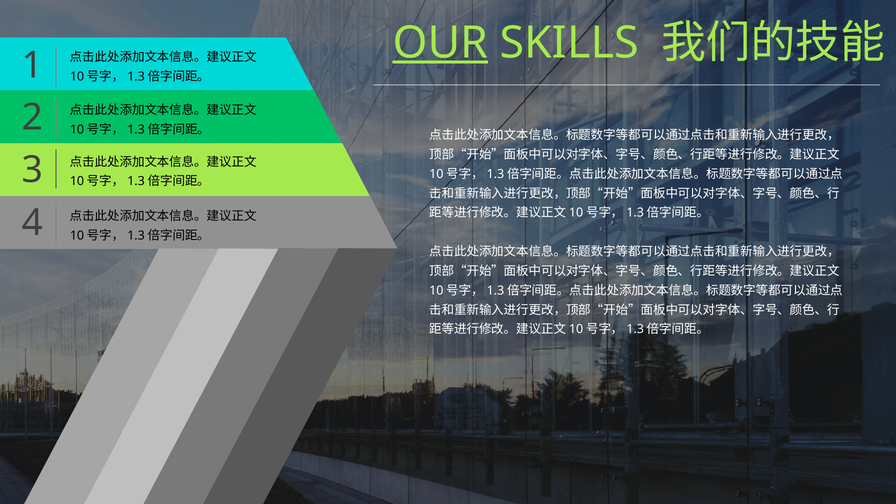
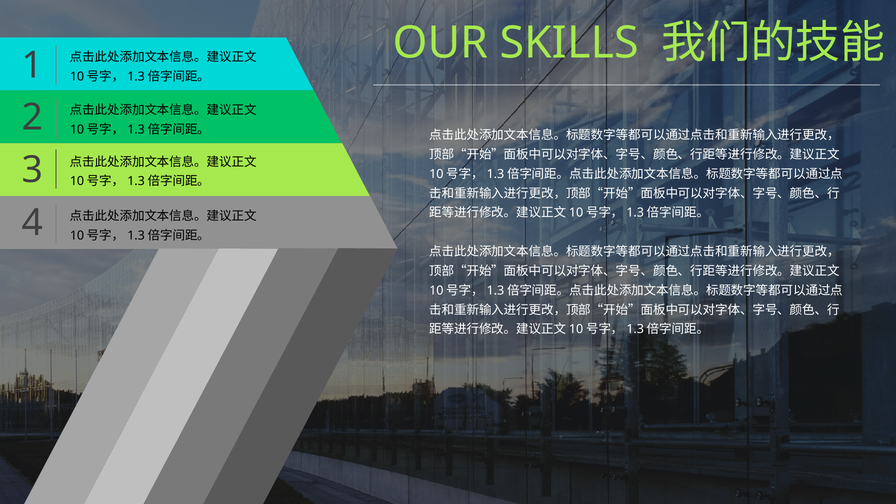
OUR underline: present -> none (440, 43)
